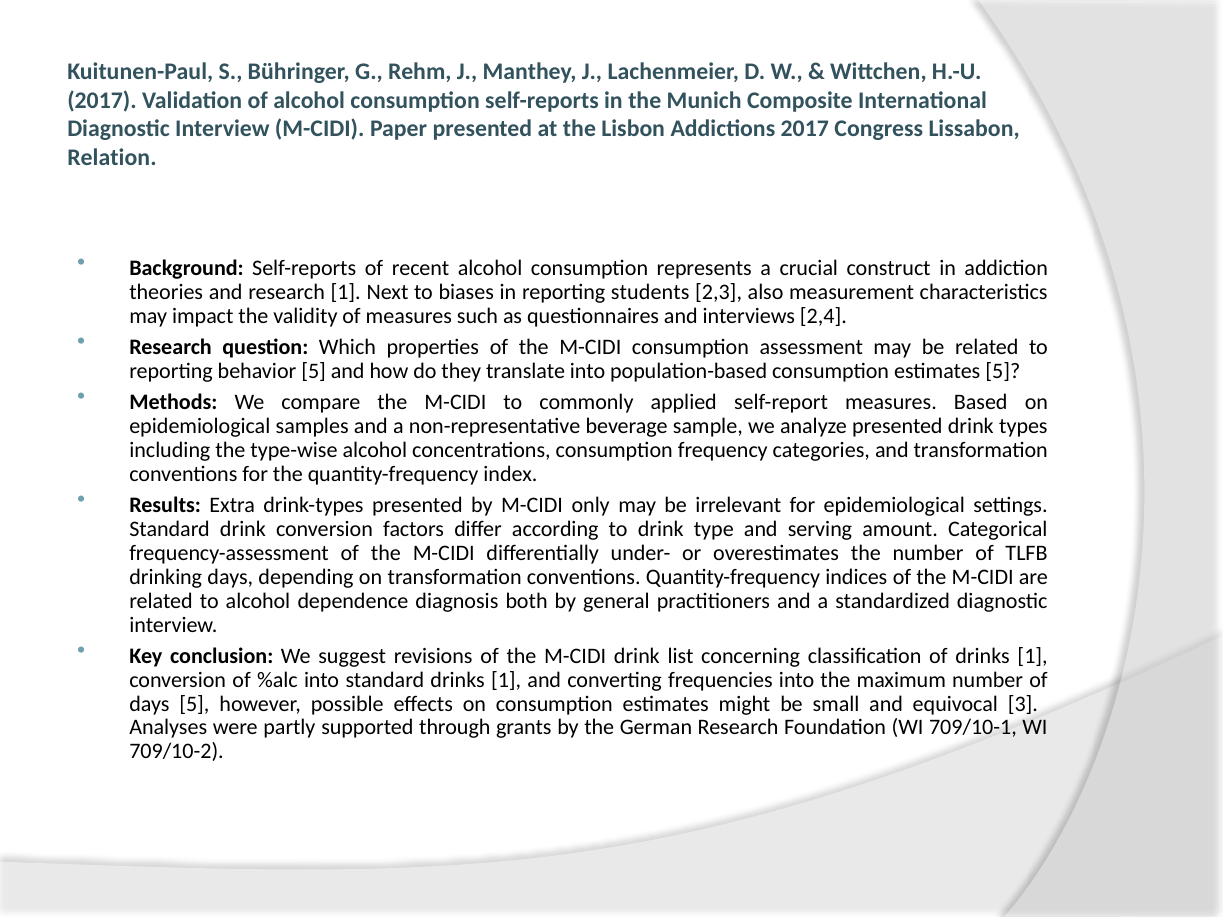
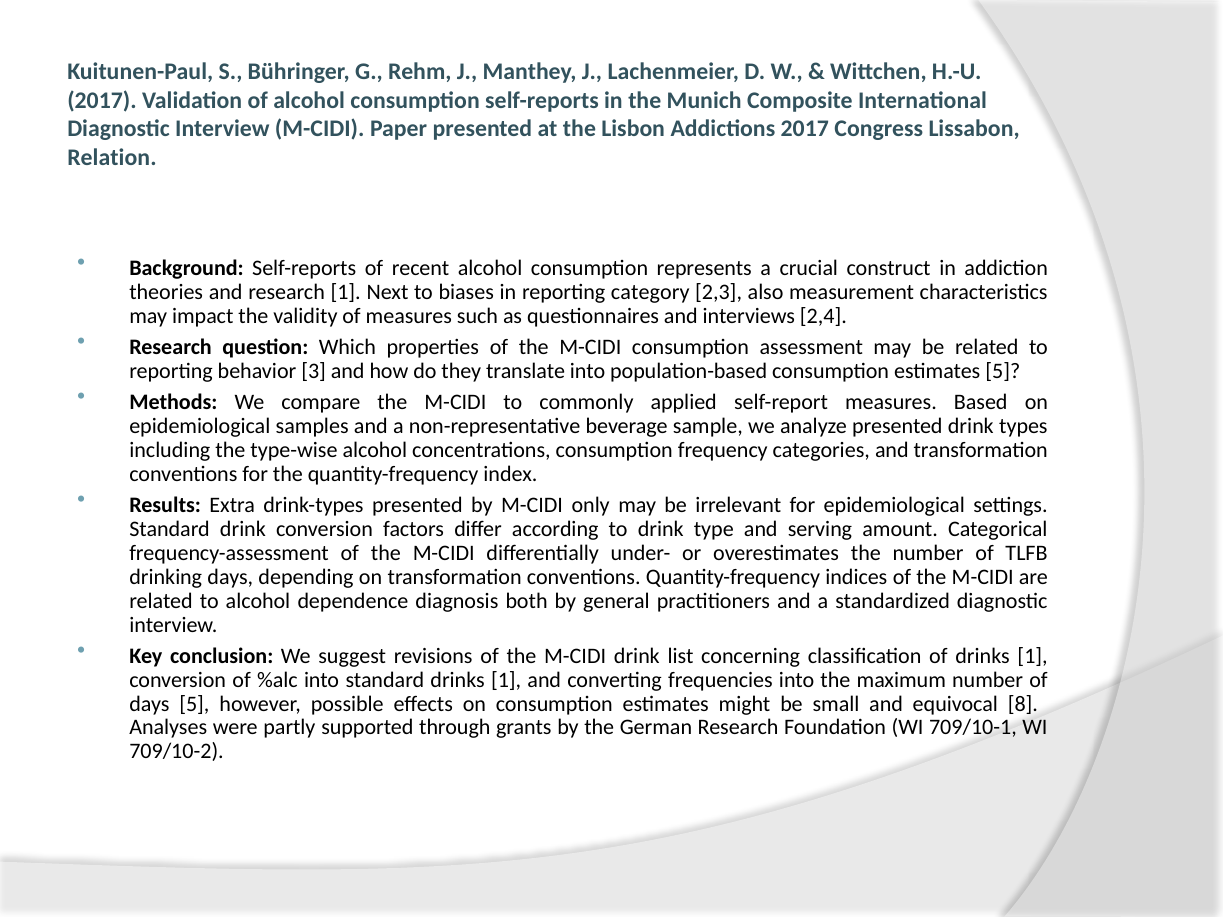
students: students -> category (650, 293)
behavior 5: 5 -> 3 (314, 372)
3: 3 -> 8 (1023, 704)
